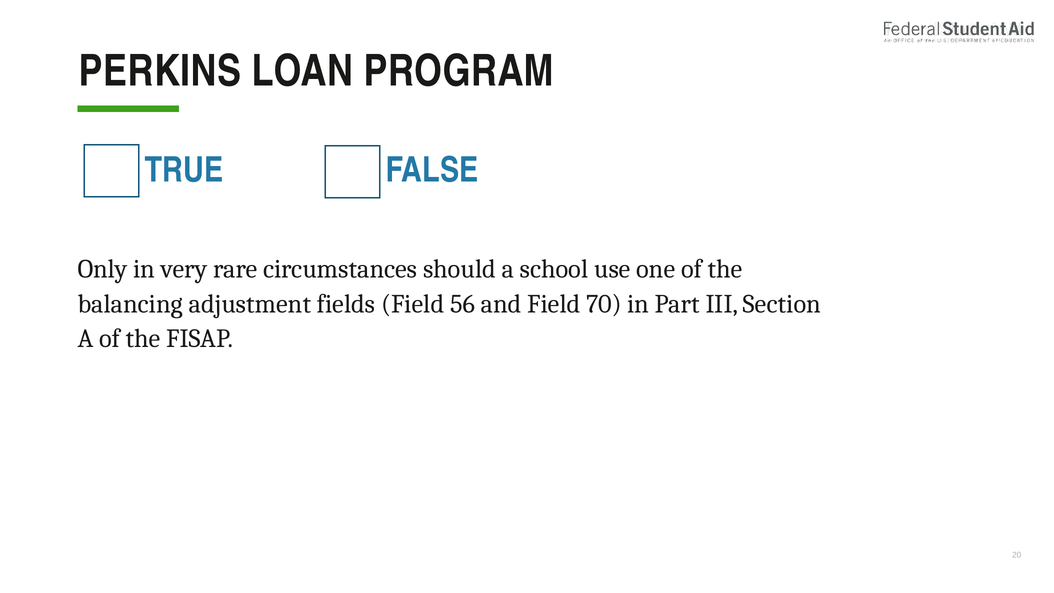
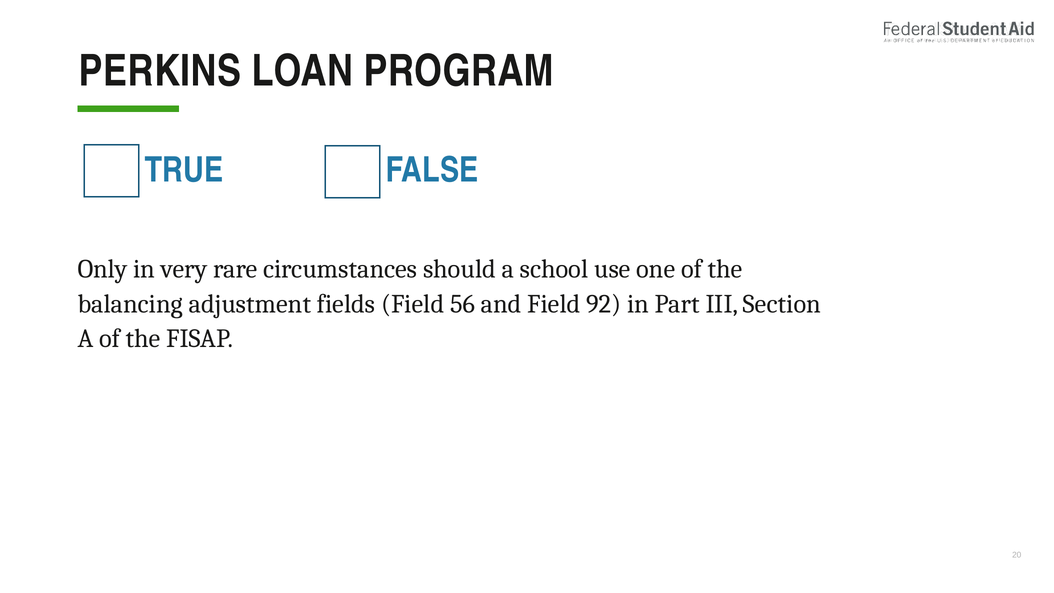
70: 70 -> 92 (604, 304)
